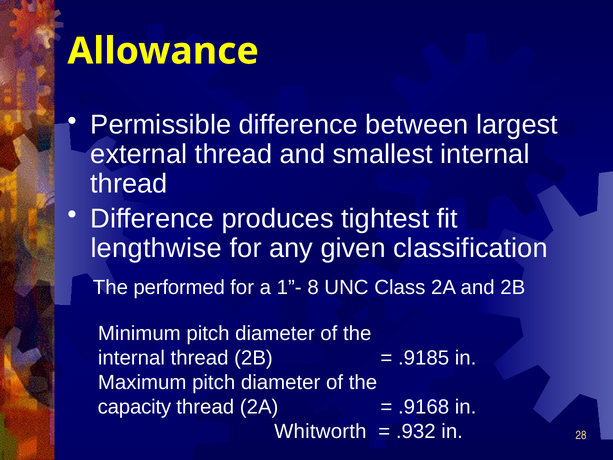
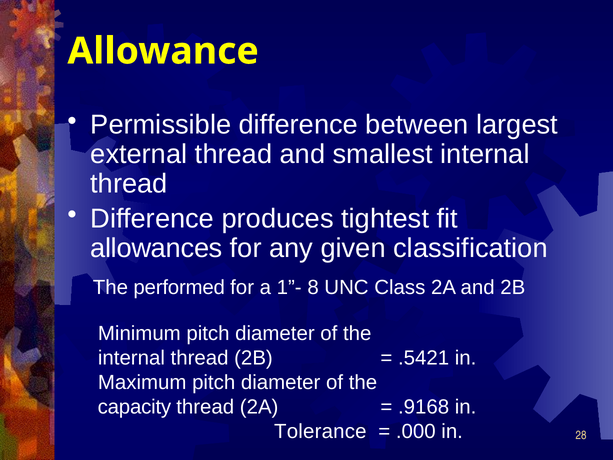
lengthwise: lengthwise -> allowances (156, 248)
.9185: .9185 -> .5421 (424, 358)
Whitworth: Whitworth -> Tolerance (320, 431)
.932: .932 -> .000 (416, 431)
